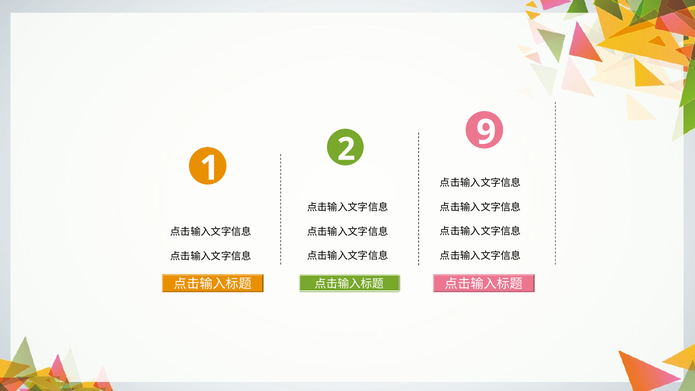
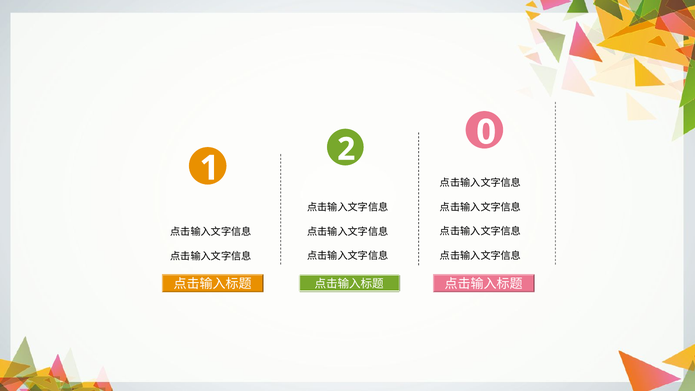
9: 9 -> 0 (486, 132)
